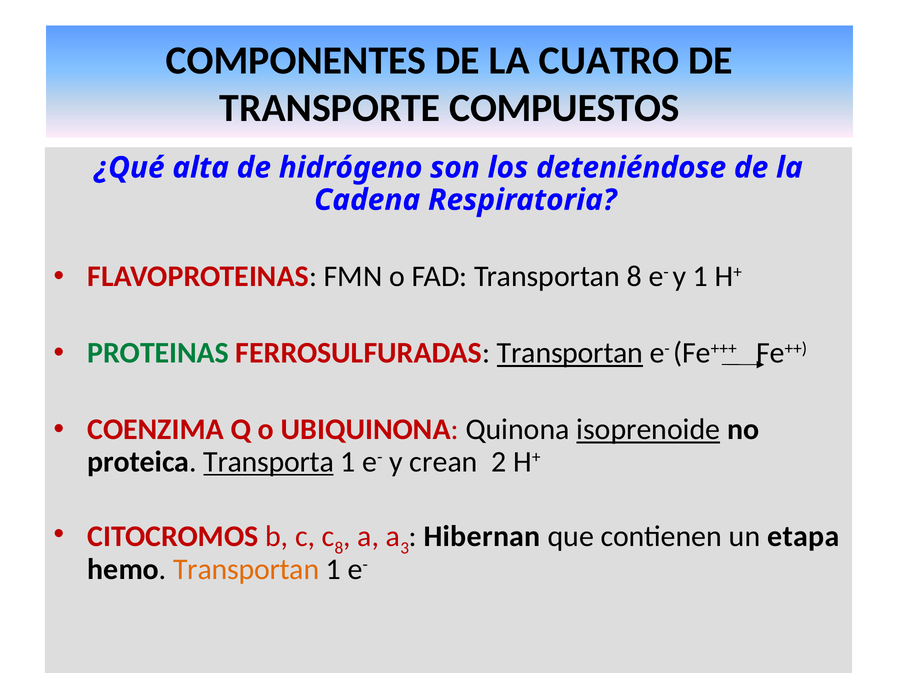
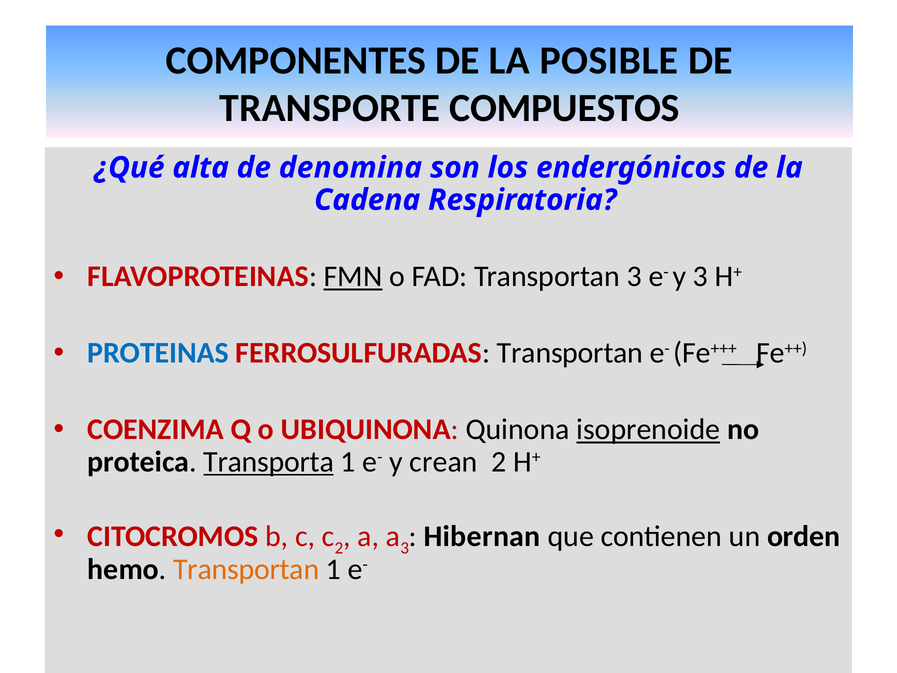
CUATRO: CUATRO -> POSIBLE (609, 60)
hidrógeno: hidrógeno -> denomina (350, 168)
deteniéndose: deteniéndose -> endergónicos (631, 168)
FMN underline: none -> present (353, 276)
Transportan 8: 8 -> 3 (634, 276)
y 1: 1 -> 3 (700, 276)
PROTEINAS colour: green -> blue (158, 353)
Transportan underline: present -> none (570, 353)
c 8: 8 -> 2 (339, 548)
etapa: etapa -> orden (804, 536)
